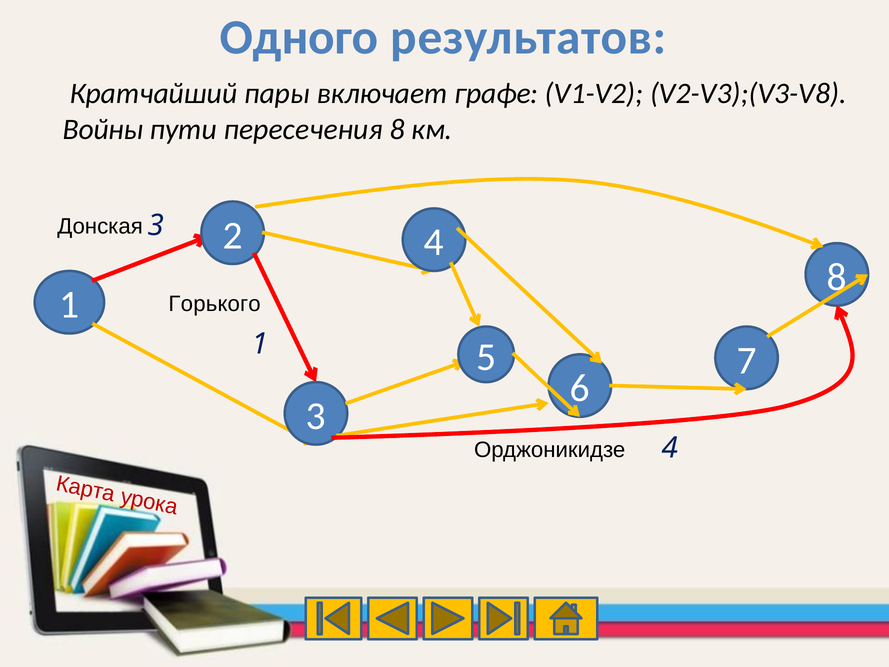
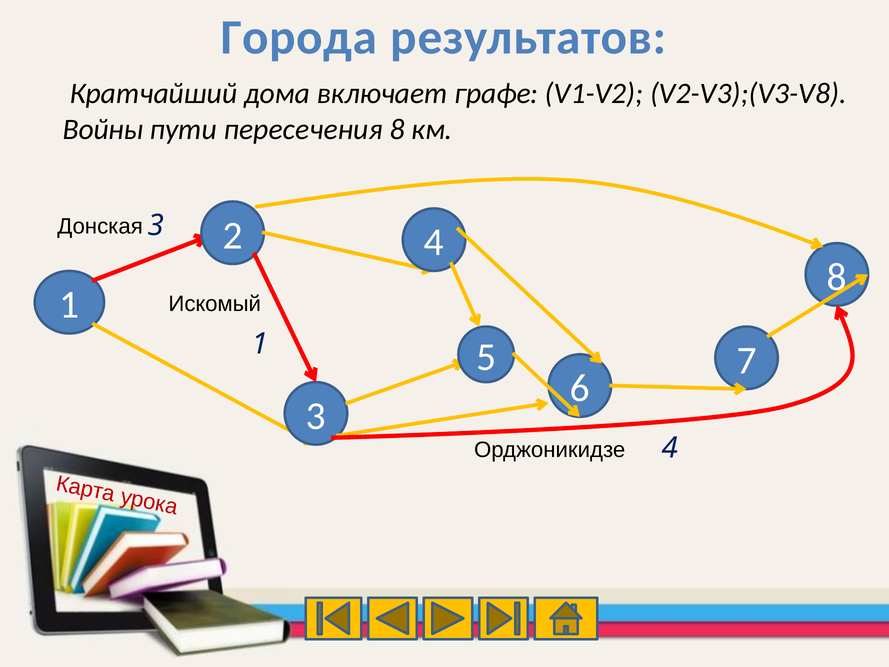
Одного: Одного -> Города (299, 37)
пары: пары -> дома (277, 94)
Горького: Горького -> Искомый (215, 304)
